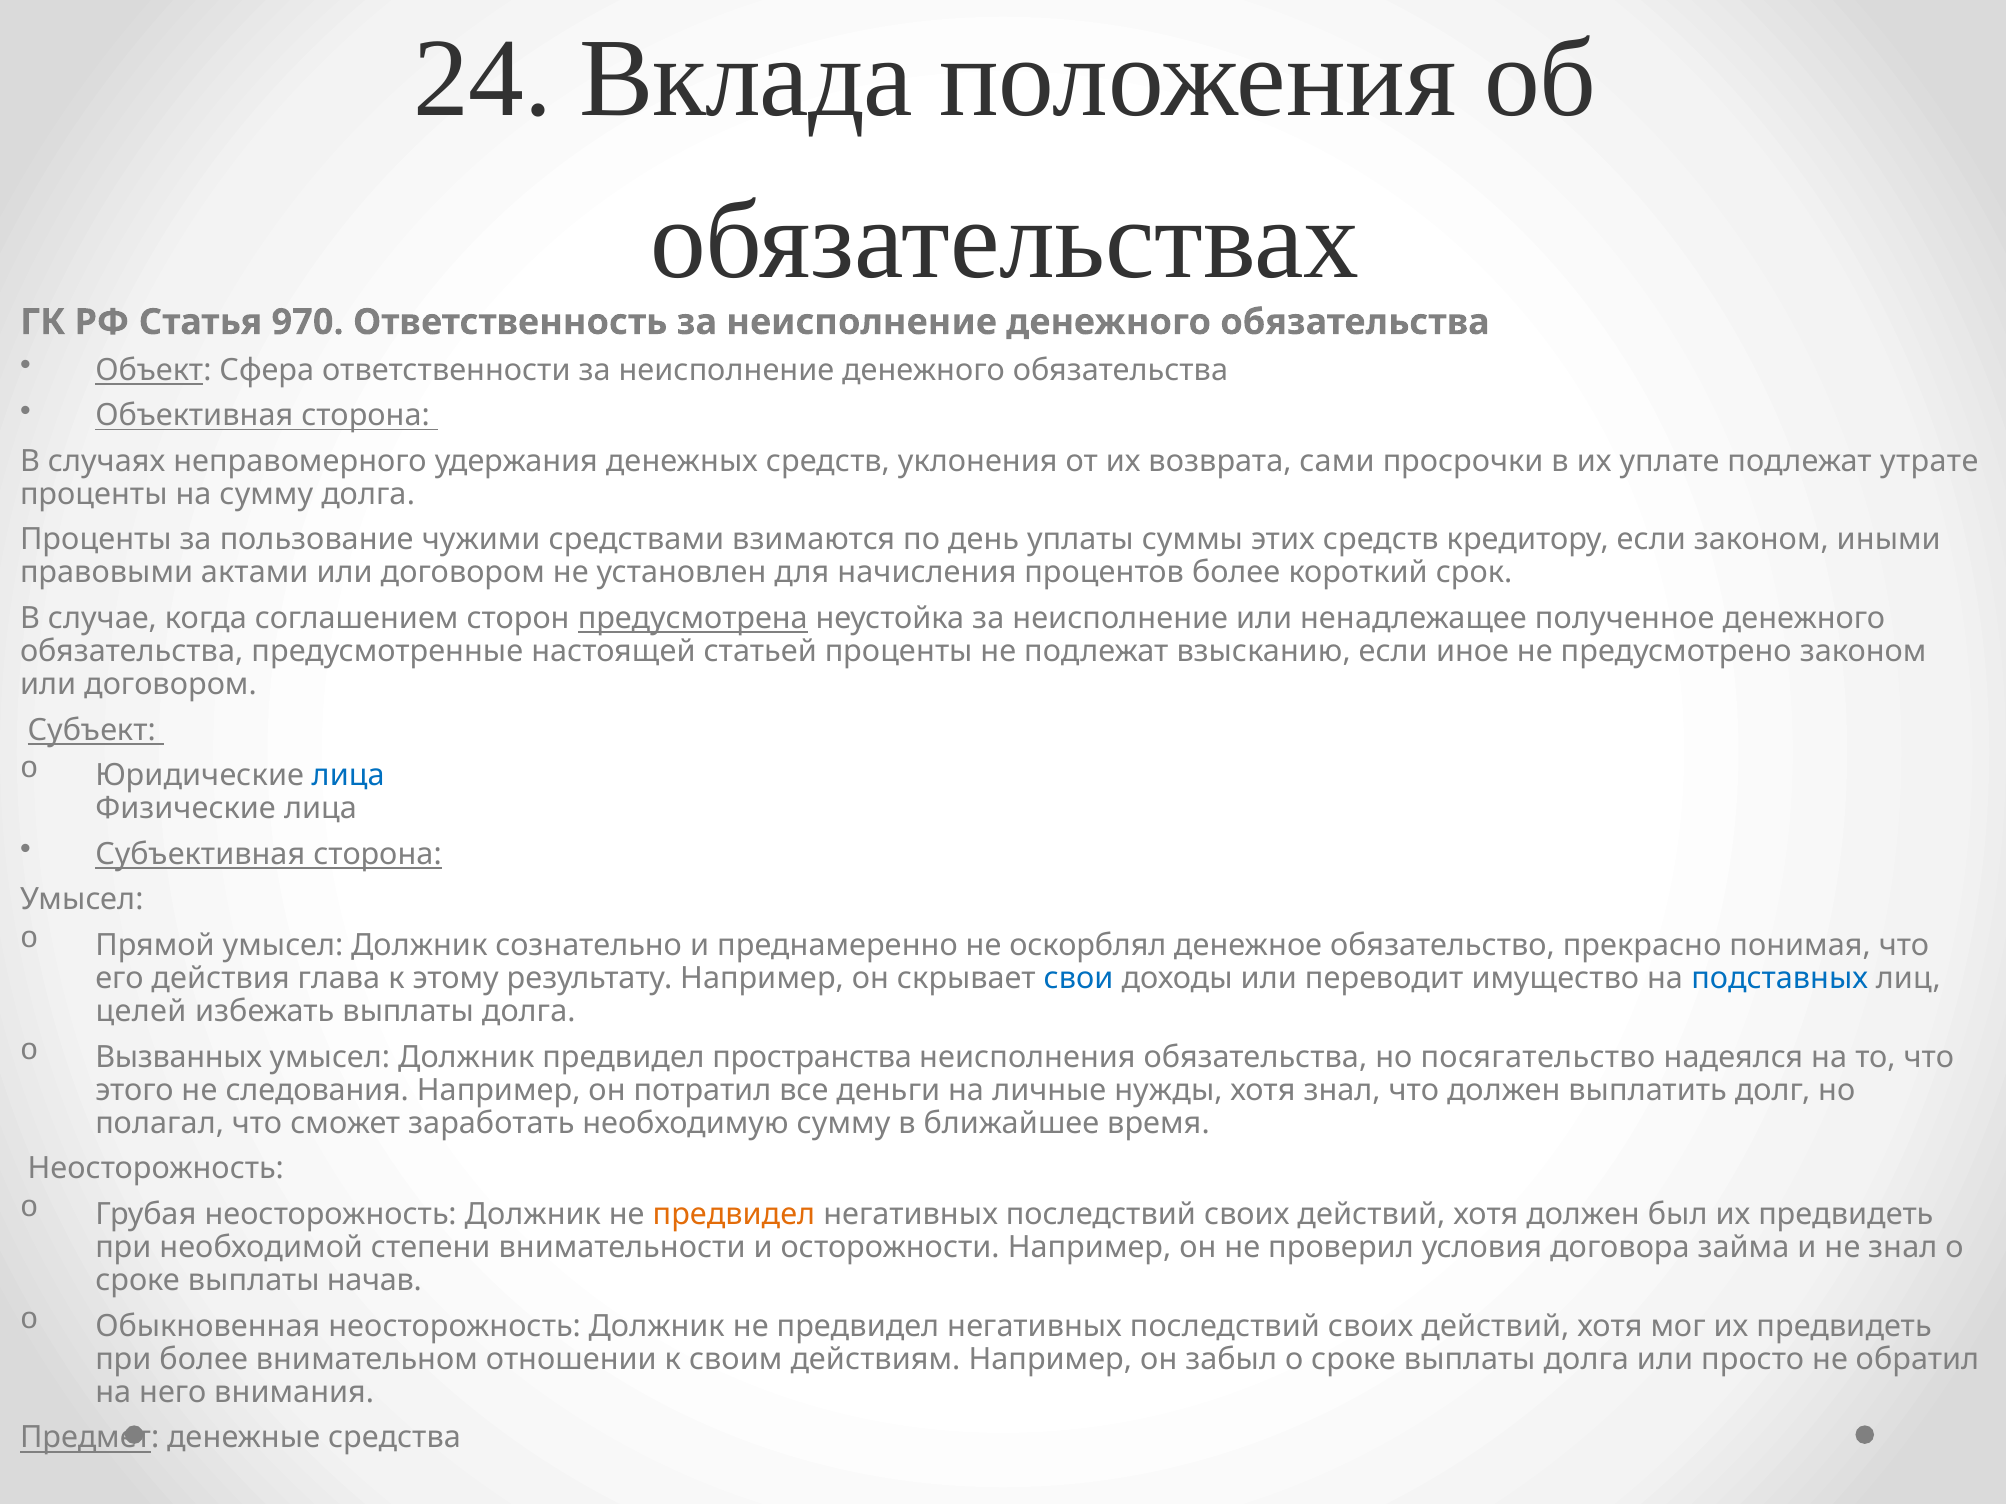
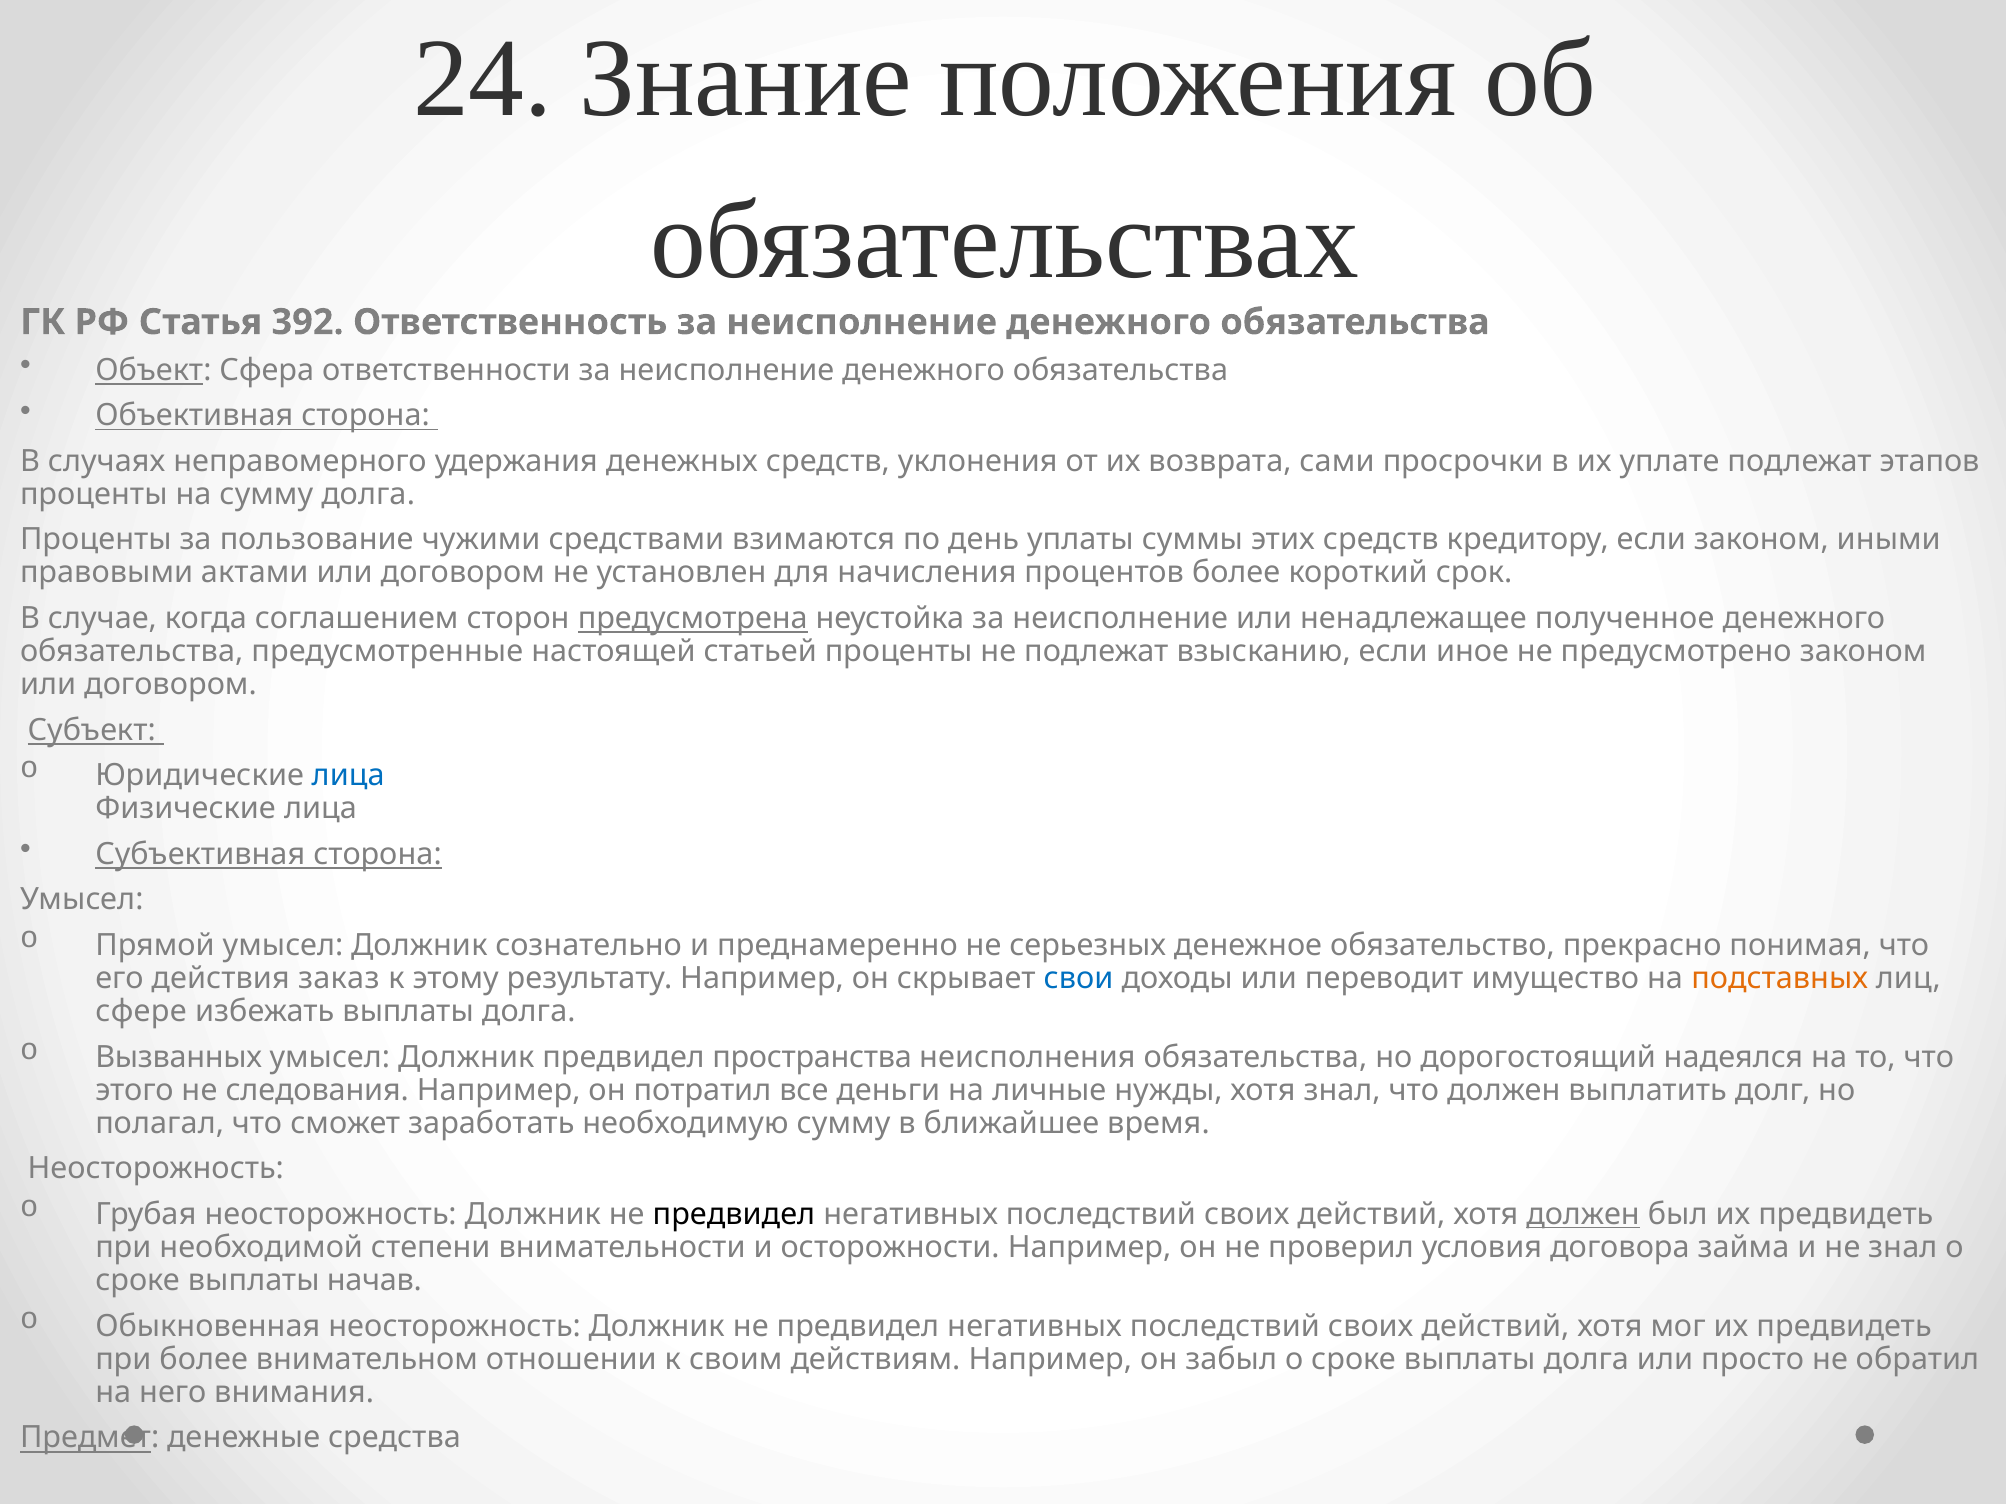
Вклада: Вклада -> Знание (746, 79)
970: 970 -> 392 (308, 322)
утрате: утрате -> этапов (1930, 461)
оскорблял: оскорблял -> серьезных (1088, 946)
глава: глава -> заказ (339, 979)
подставных colour: blue -> orange (1780, 979)
целей: целей -> сфере (141, 1012)
посягательство: посягательство -> дорогостоящий (1538, 1057)
предвидел colour: orange -> black (734, 1215)
должен underline: none -> present (1583, 1215)
